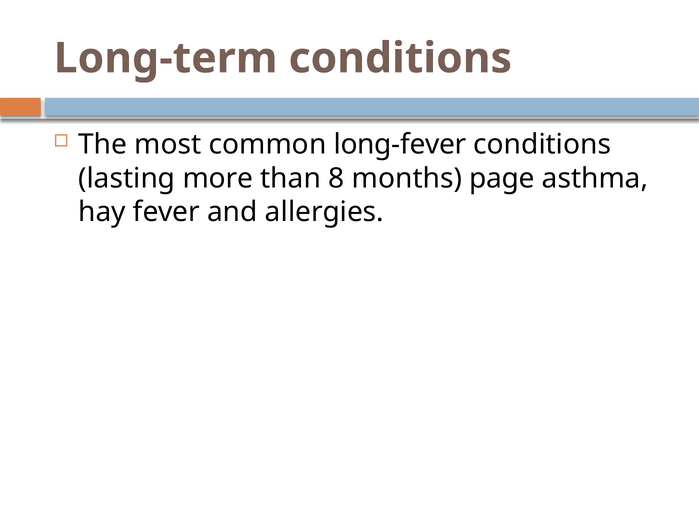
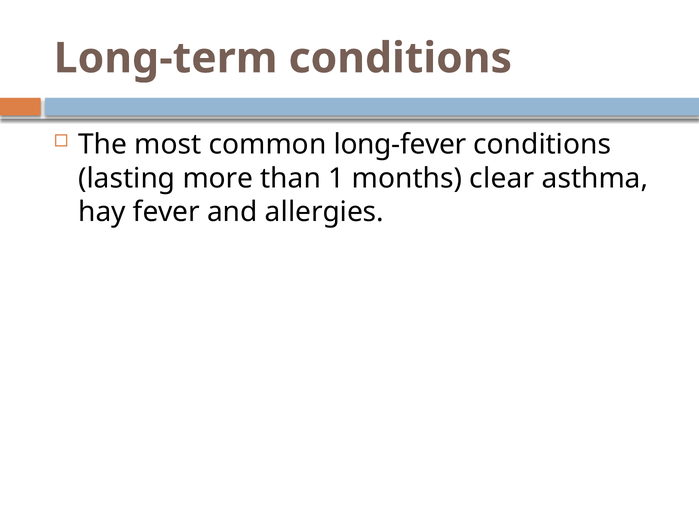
8: 8 -> 1 (336, 178)
page: page -> clear (502, 178)
